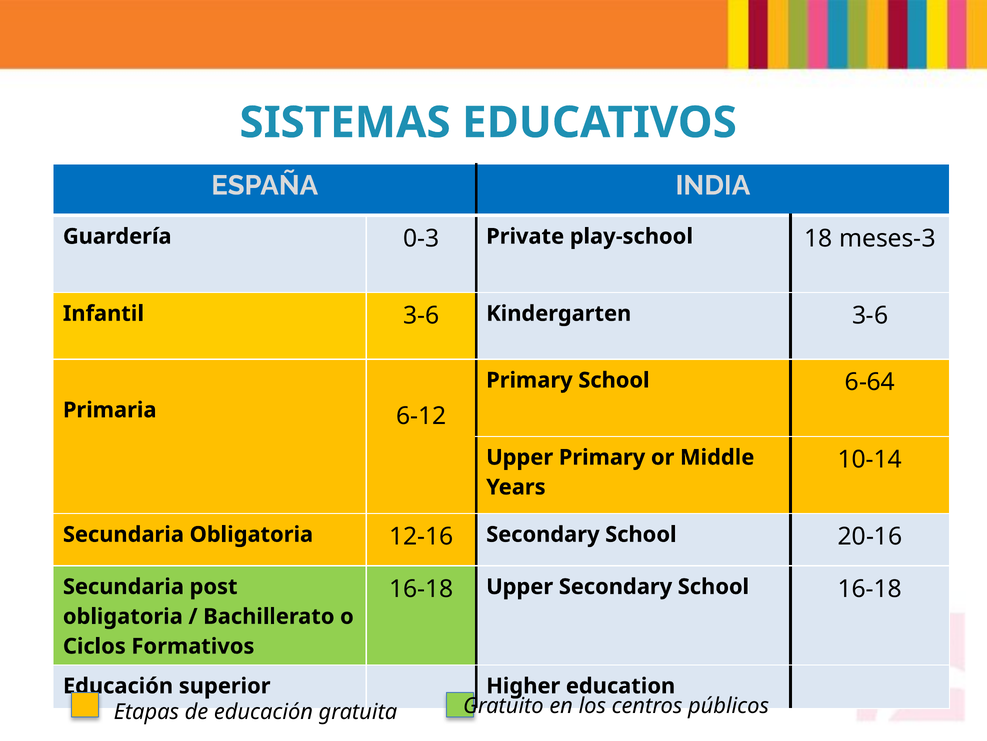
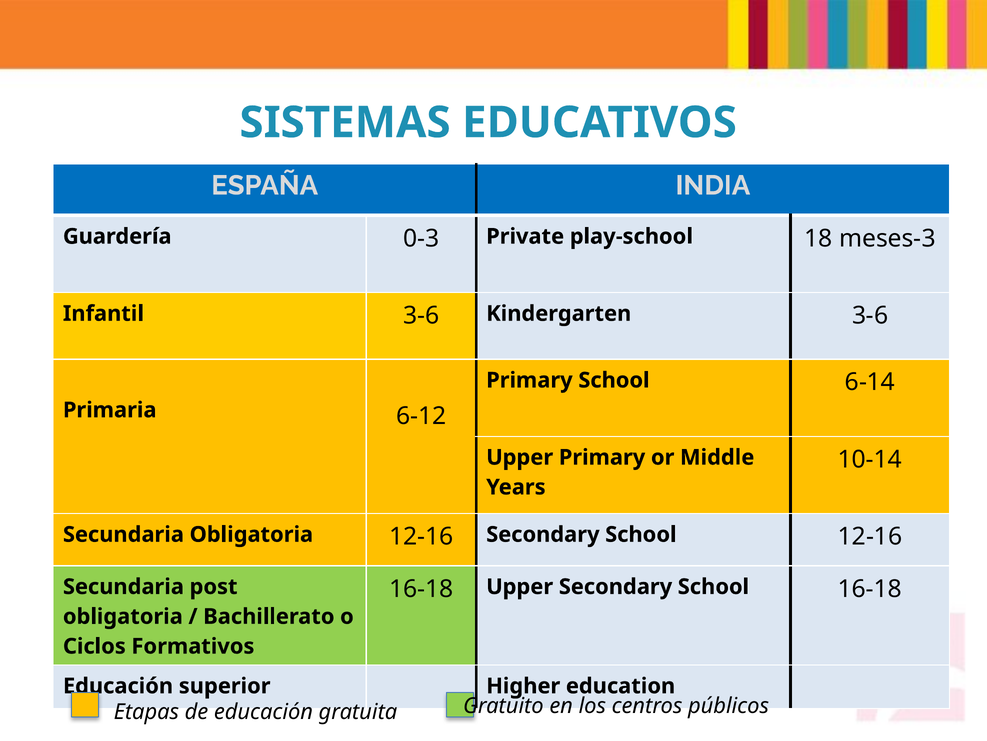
6-64: 6-64 -> 6-14 (870, 382)
School 20-16: 20-16 -> 12-16 (870, 536)
